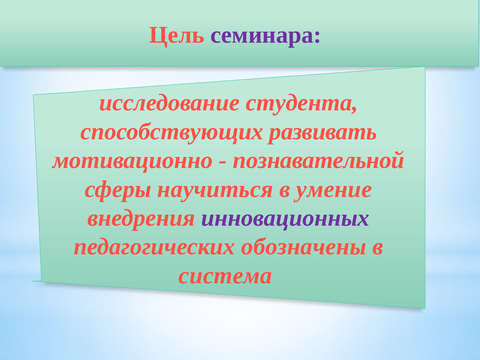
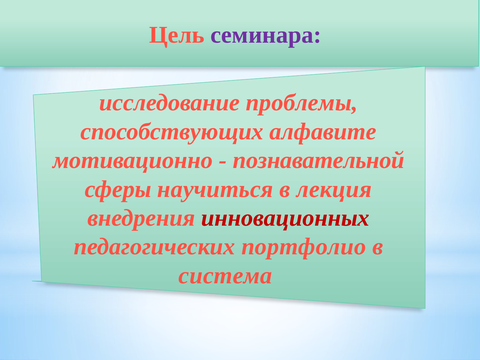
студента: студента -> проблемы (302, 103)
развивать: развивать -> алфавите (323, 132)
умение: умение -> лекция (334, 189)
инновационных colour: purple -> red (285, 218)
обозначены: обозначены -> портфолио (304, 247)
